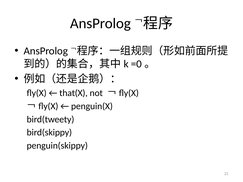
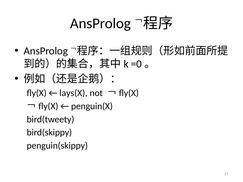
that(X: that(X -> lays(X (73, 93)
